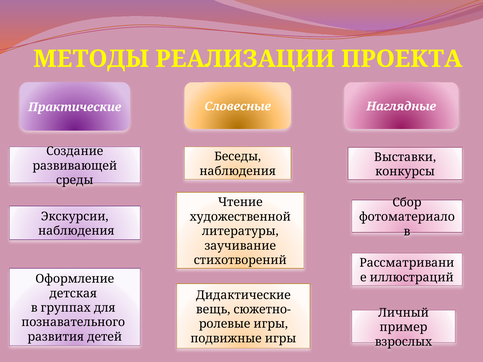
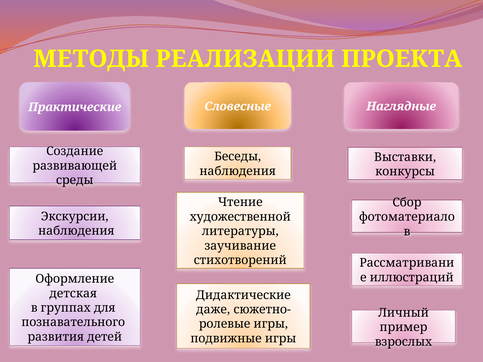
вещь: вещь -> даже (213, 310)
